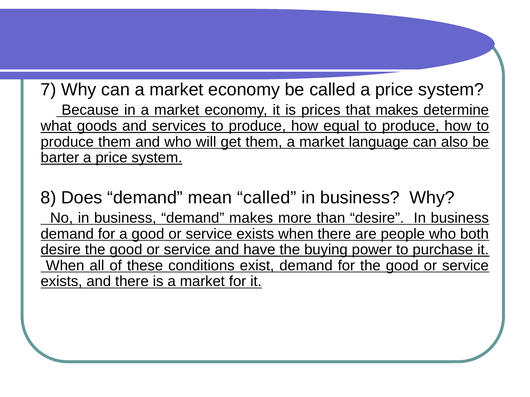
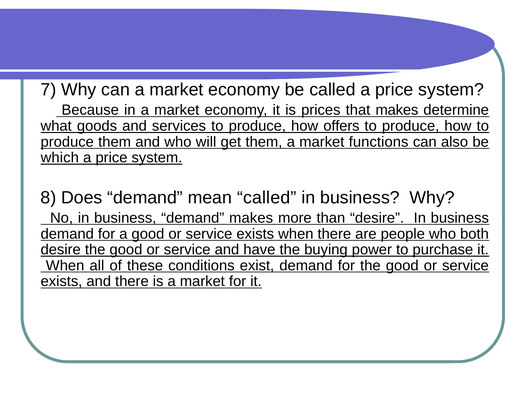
equal: equal -> offers (341, 126)
language: language -> functions (379, 142)
barter: barter -> which (60, 158)
